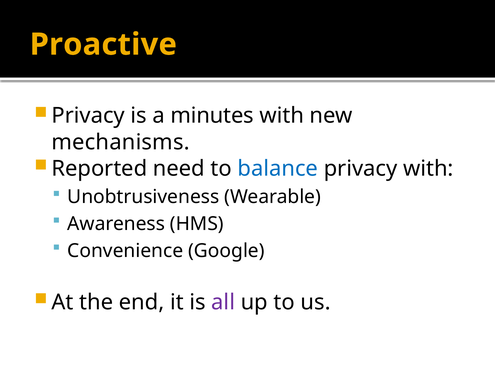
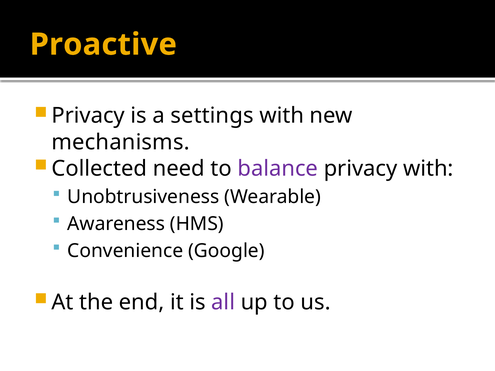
minutes: minutes -> settings (212, 116)
Reported: Reported -> Collected (99, 169)
balance colour: blue -> purple (278, 169)
